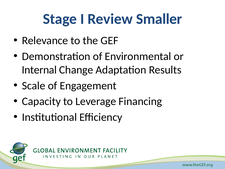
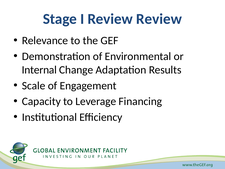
Review Smaller: Smaller -> Review (159, 19)
